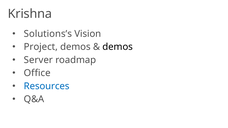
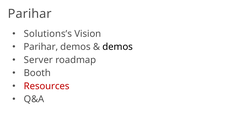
Krishna: Krishna -> Parihar (30, 14)
Project: Project -> Parihar (41, 47)
Office: Office -> Booth (37, 73)
Resources colour: blue -> red (47, 86)
